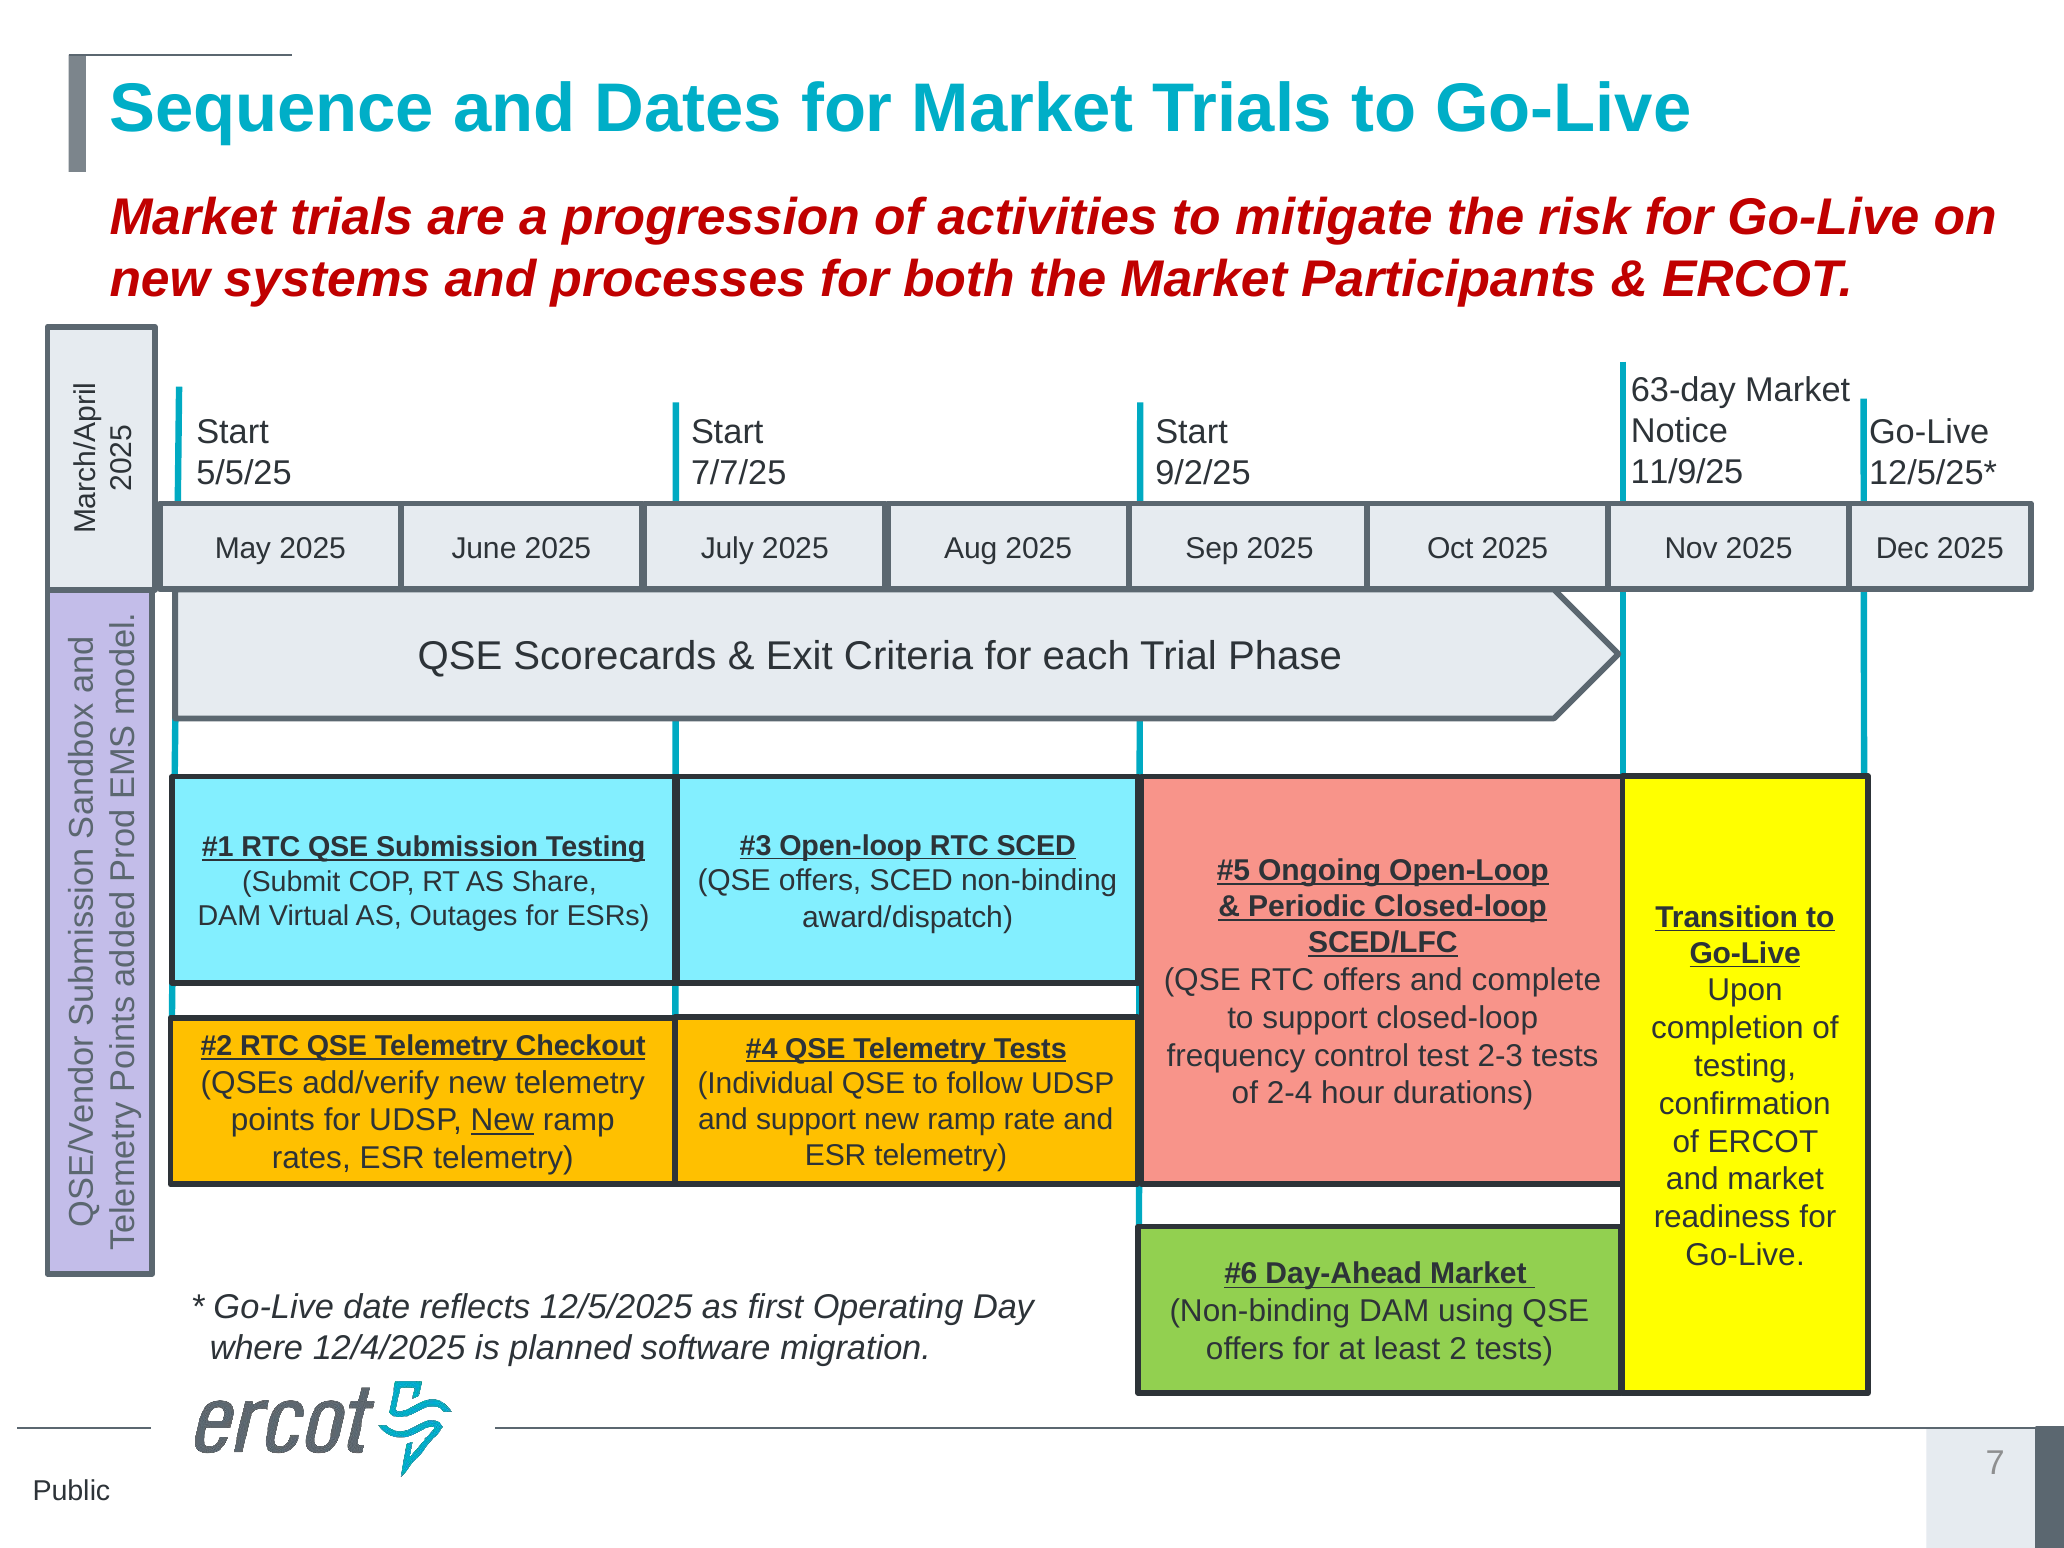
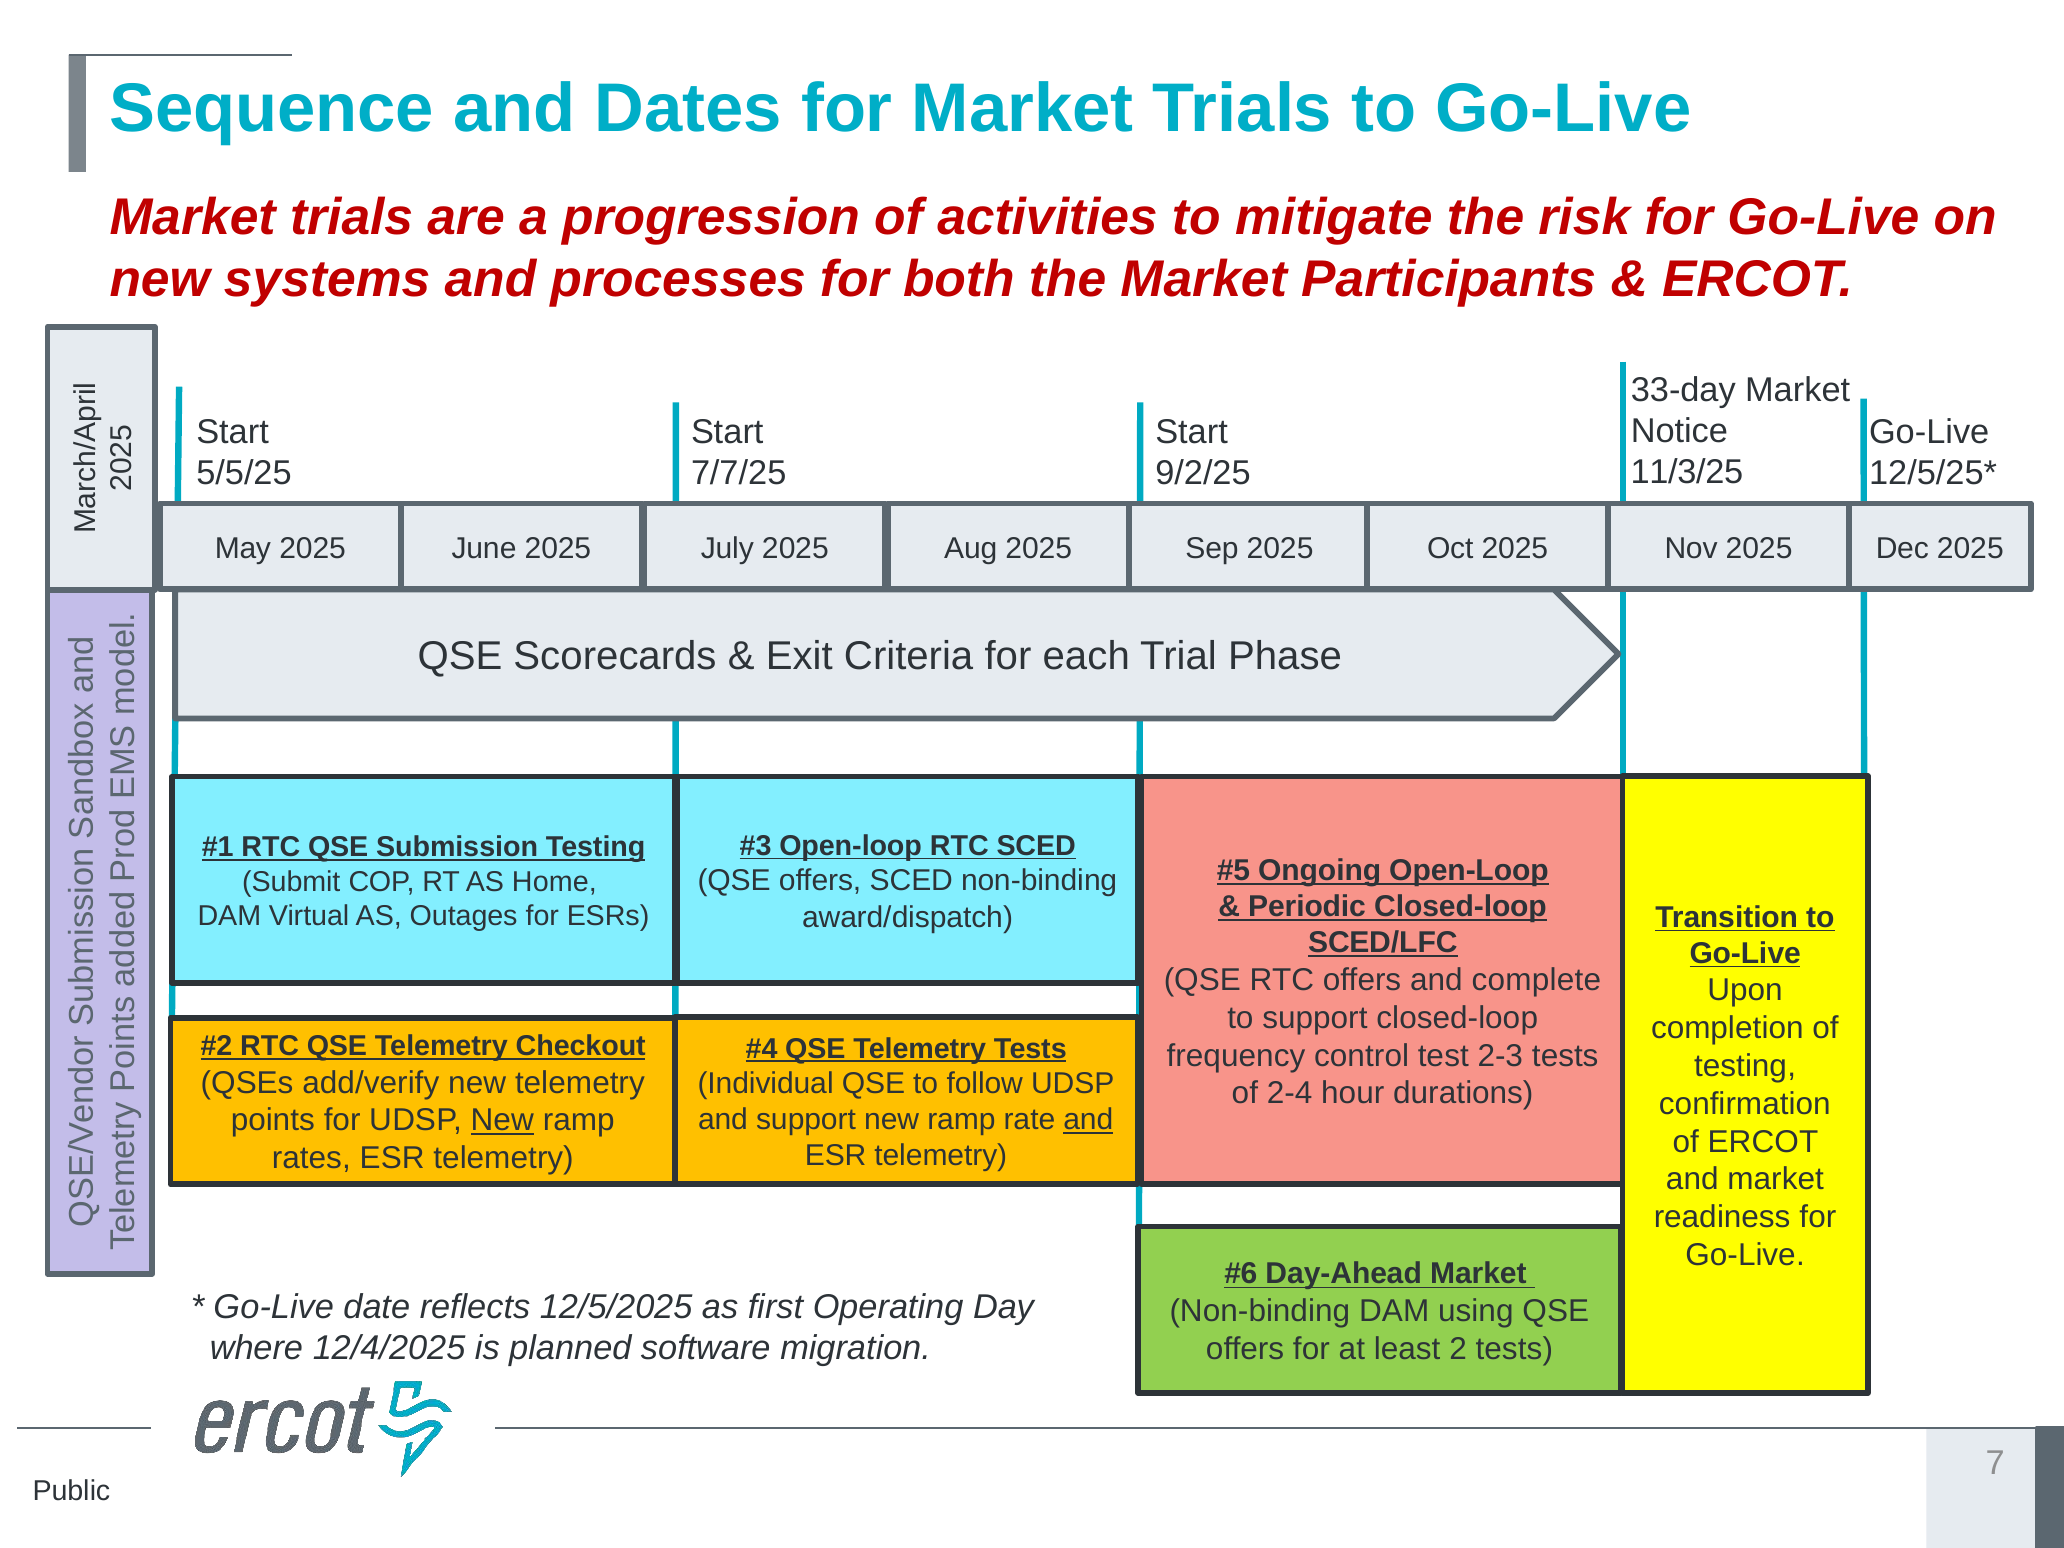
63-day: 63-day -> 33-day (1683, 390)
11/9/25: 11/9/25 -> 11/3/25 (1687, 473)
Share: Share -> Home (554, 882)
and underline: none -> present (1088, 1120)
